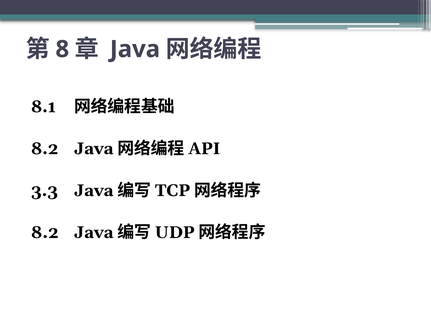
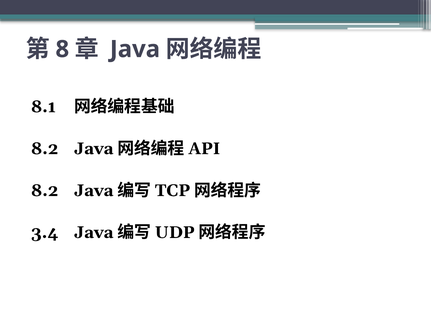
3.3: 3.3 -> 8.2 (45, 191)
8.2: 8.2 -> 3.4 (45, 233)
